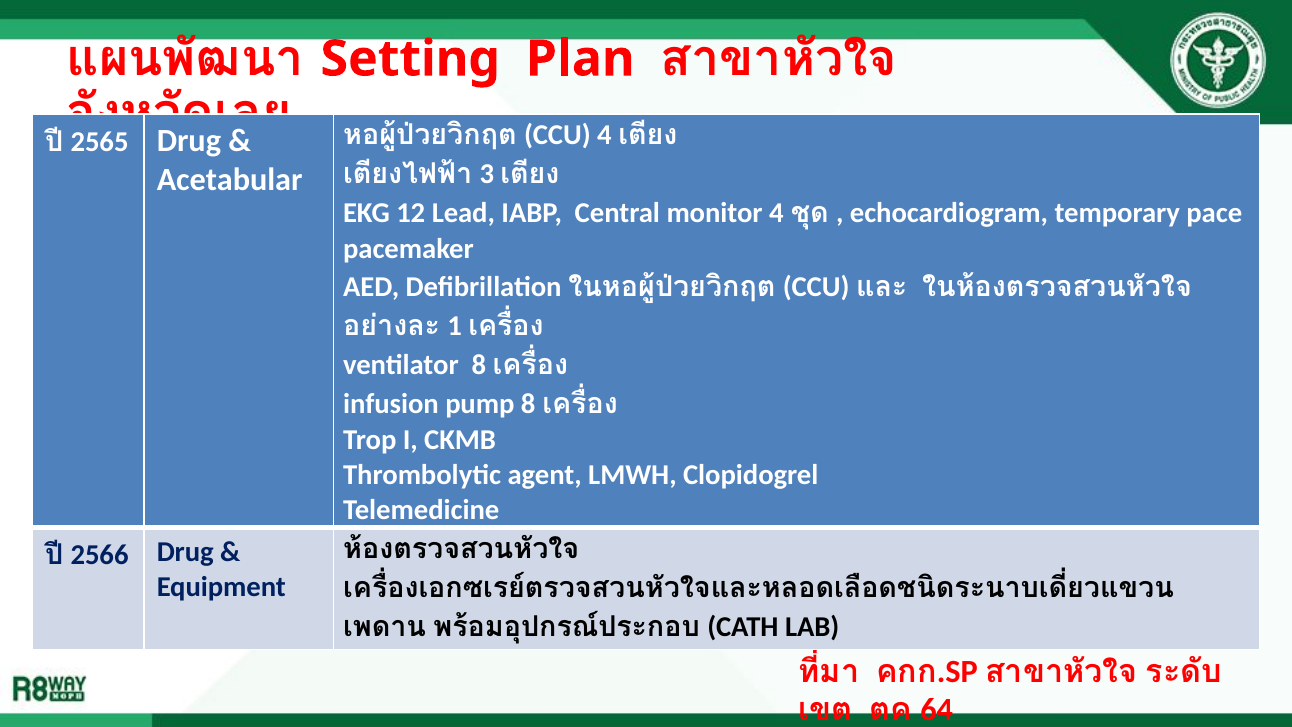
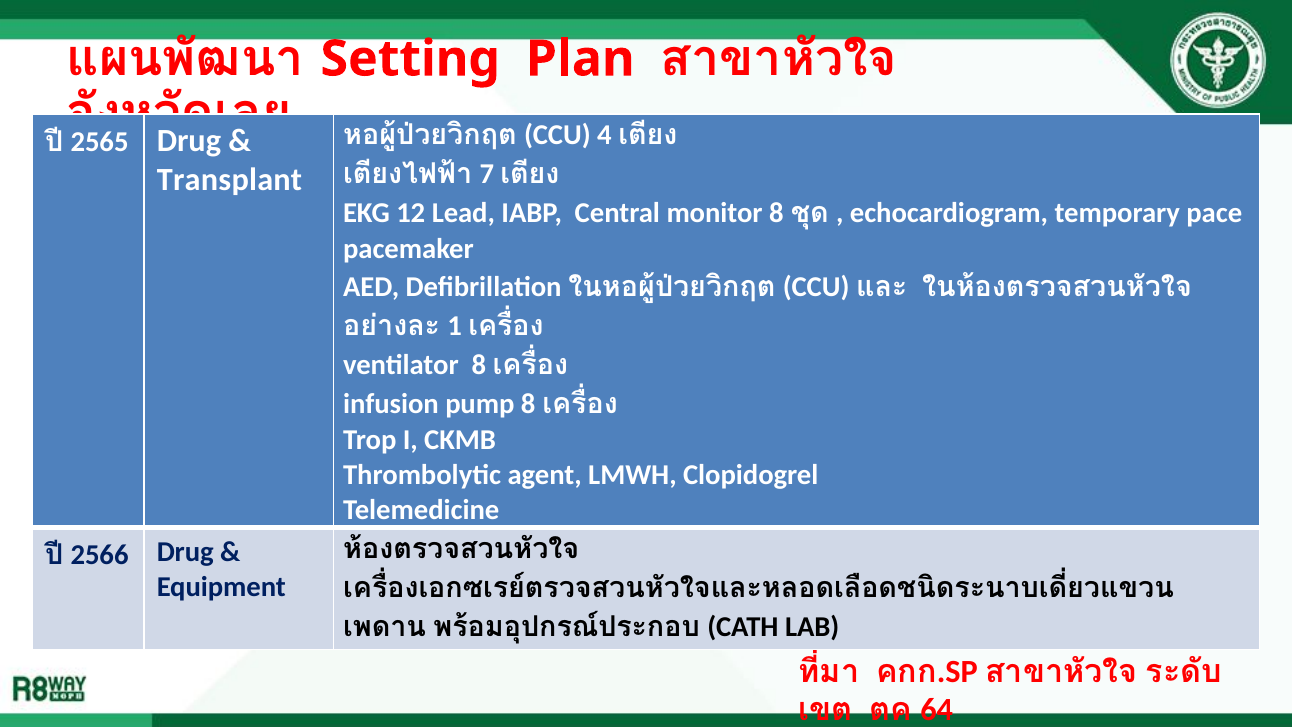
Acetabular: Acetabular -> Transplant (229, 180)
3: 3 -> 7 (487, 174)
monitor 4: 4 -> 8 (776, 213)
